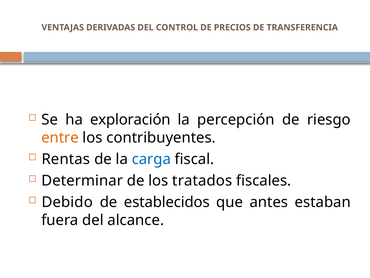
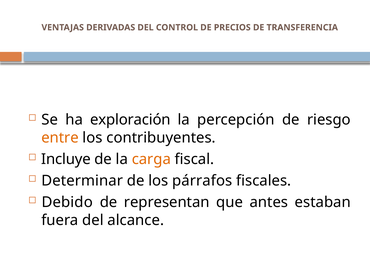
Rentas: Rentas -> Incluye (66, 159)
carga colour: blue -> orange (151, 159)
tratados: tratados -> párrafos (202, 180)
establecidos: establecidos -> representan (167, 202)
